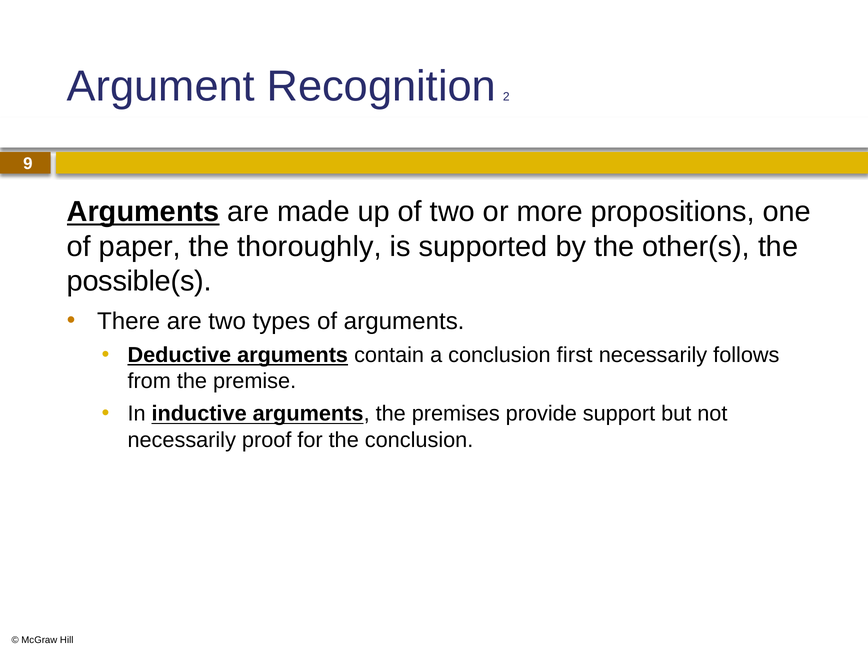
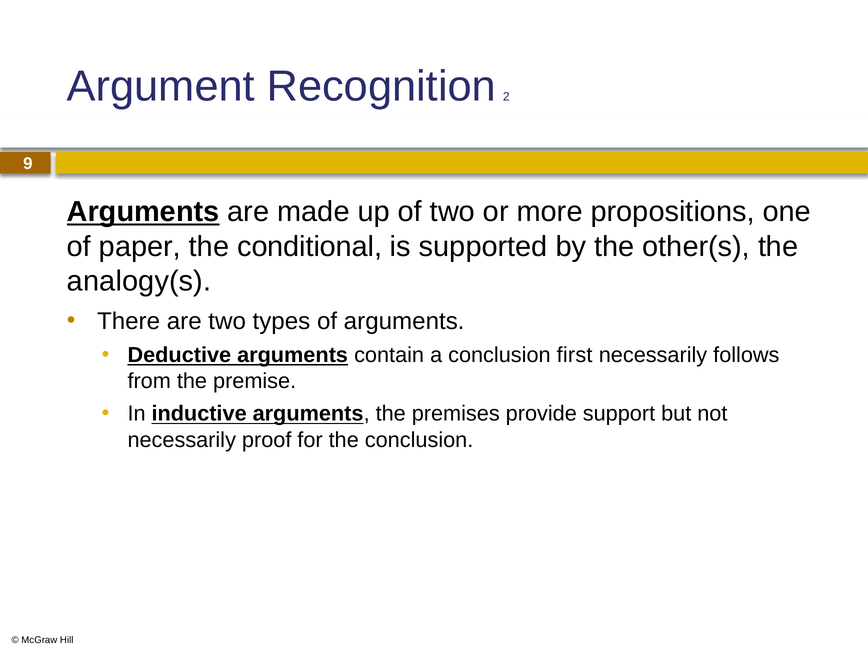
thoroughly: thoroughly -> conditional (310, 247)
possible(s: possible(s -> analogy(s (139, 281)
